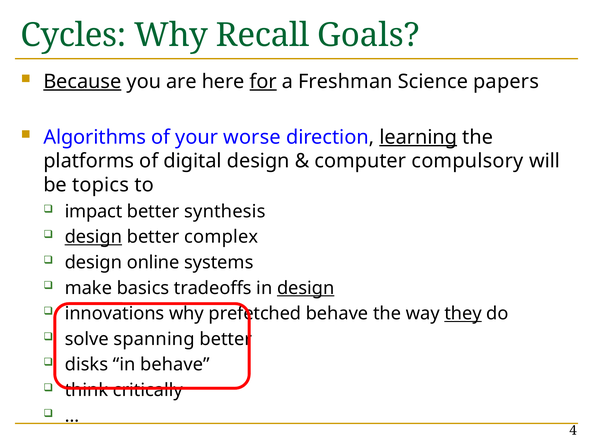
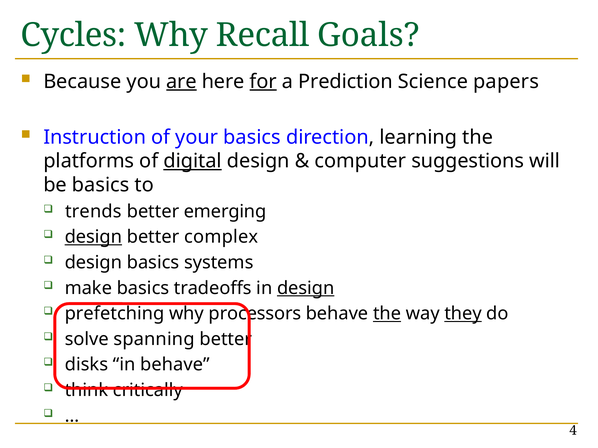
Because underline: present -> none (82, 82)
are underline: none -> present (181, 82)
Freshman: Freshman -> Prediction (345, 82)
Algorithms: Algorithms -> Instruction (95, 137)
your worse: worse -> basics (252, 137)
learning underline: present -> none (418, 137)
digital underline: none -> present (193, 161)
compulsory: compulsory -> suggestions (468, 161)
be topics: topics -> basics (101, 185)
impact: impact -> trends (93, 212)
synthesis: synthesis -> emerging (225, 212)
design online: online -> basics (153, 263)
innovations: innovations -> prefetching (115, 314)
prefetched: prefetched -> processors (255, 314)
the underline: none -> present (387, 314)
